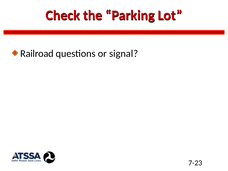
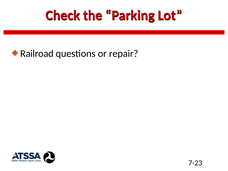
signal: signal -> repair (124, 54)
